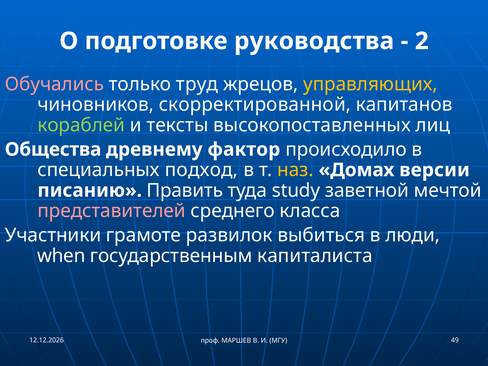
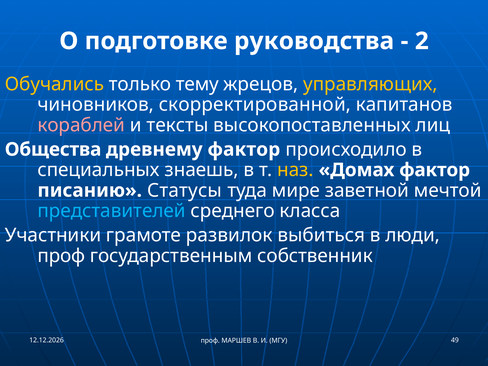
Обучались colour: pink -> yellow (54, 84)
труд: труд -> тему (197, 84)
кораблей colour: light green -> pink (81, 125)
подход: подход -> знаешь (202, 170)
Домах версии: версии -> фактор (435, 170)
Править: Править -> Статусы (185, 190)
study: study -> мире (296, 190)
представителей colour: pink -> light blue (112, 211)
when: when -> проф (61, 256)
капиталиста: капиталиста -> собственник (315, 256)
